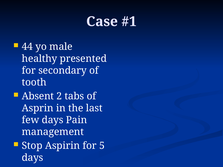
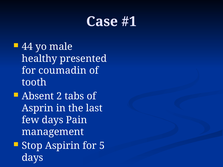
secondary: secondary -> coumadin (62, 71)
